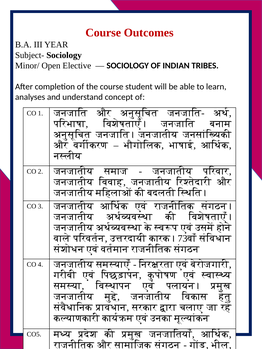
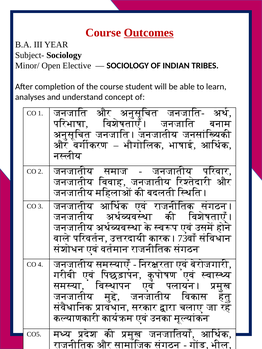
Outcomes underline: none -> present (149, 33)
